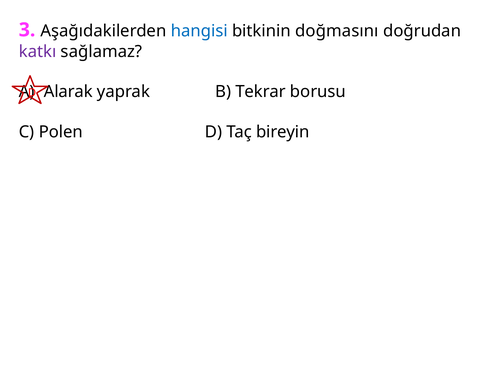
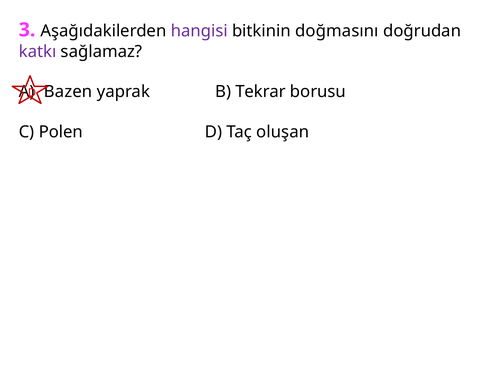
hangisi colour: blue -> purple (199, 31)
Alarak: Alarak -> Bazen (68, 92)
bireyin: bireyin -> oluşan (283, 132)
